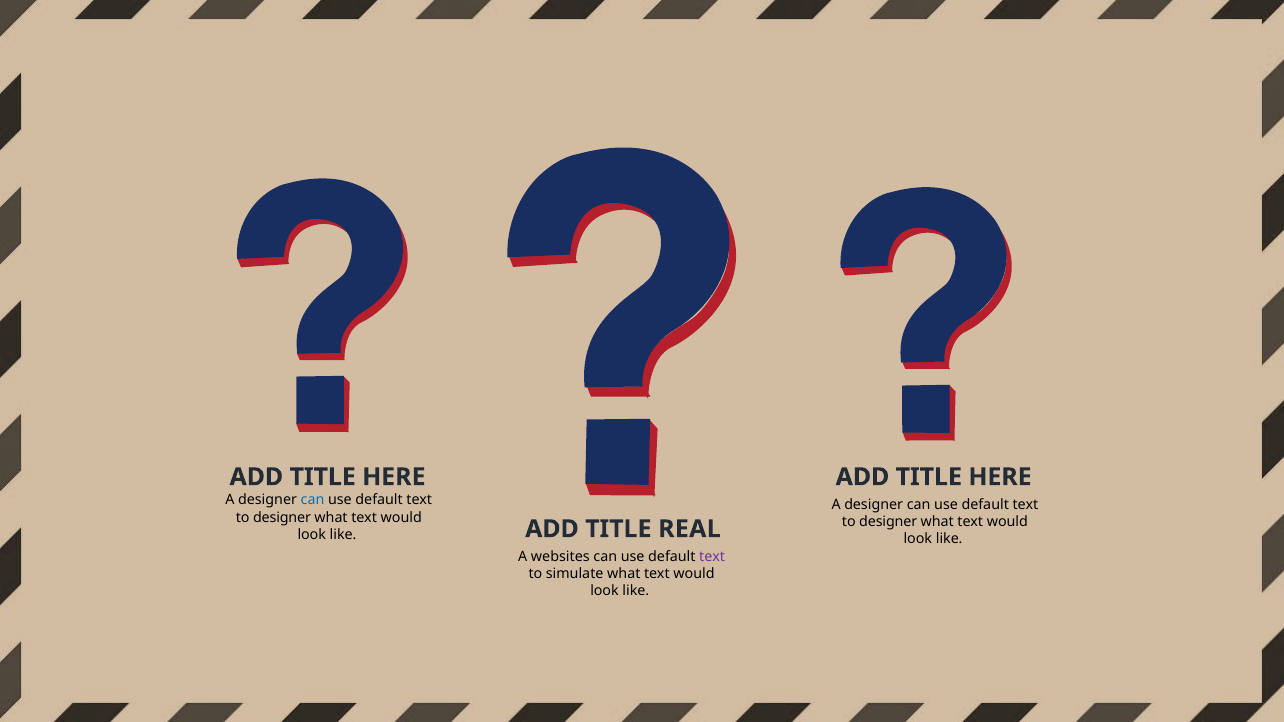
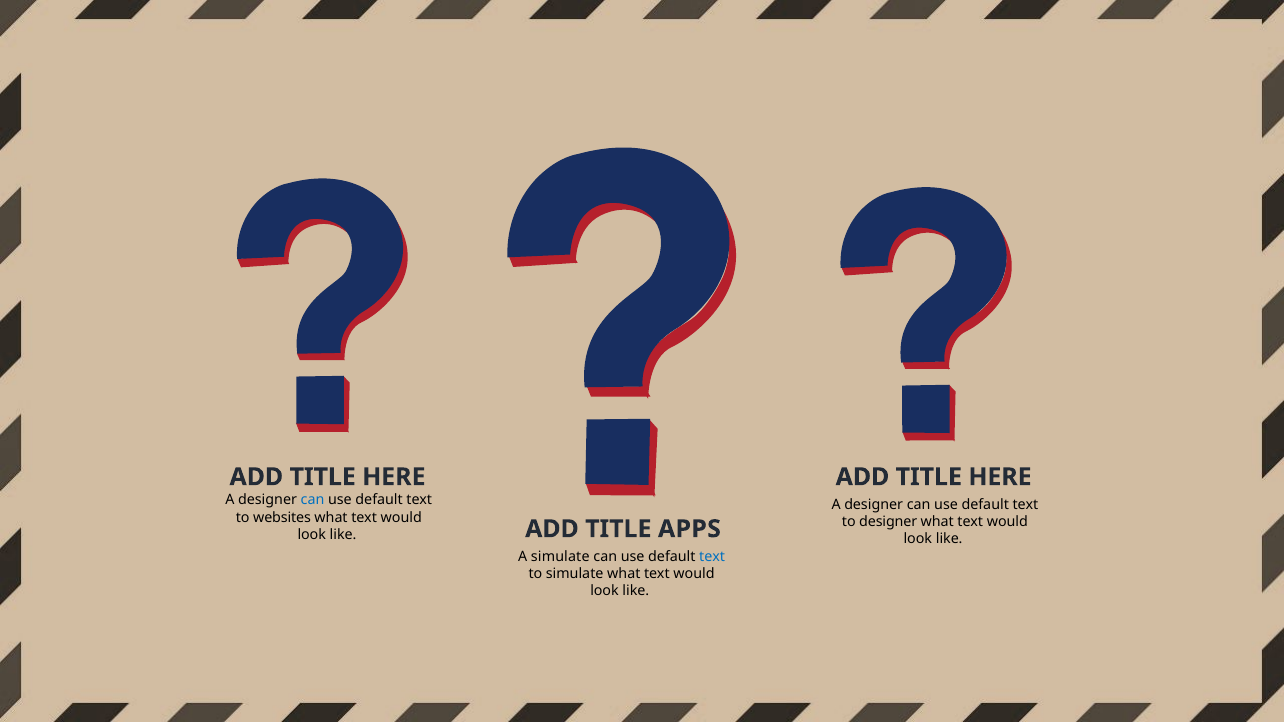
designer: designer -> websites (282, 517)
REAL: REAL -> APPS (689, 529)
A websites: websites -> simulate (560, 557)
text colour: purple -> blue (712, 557)
